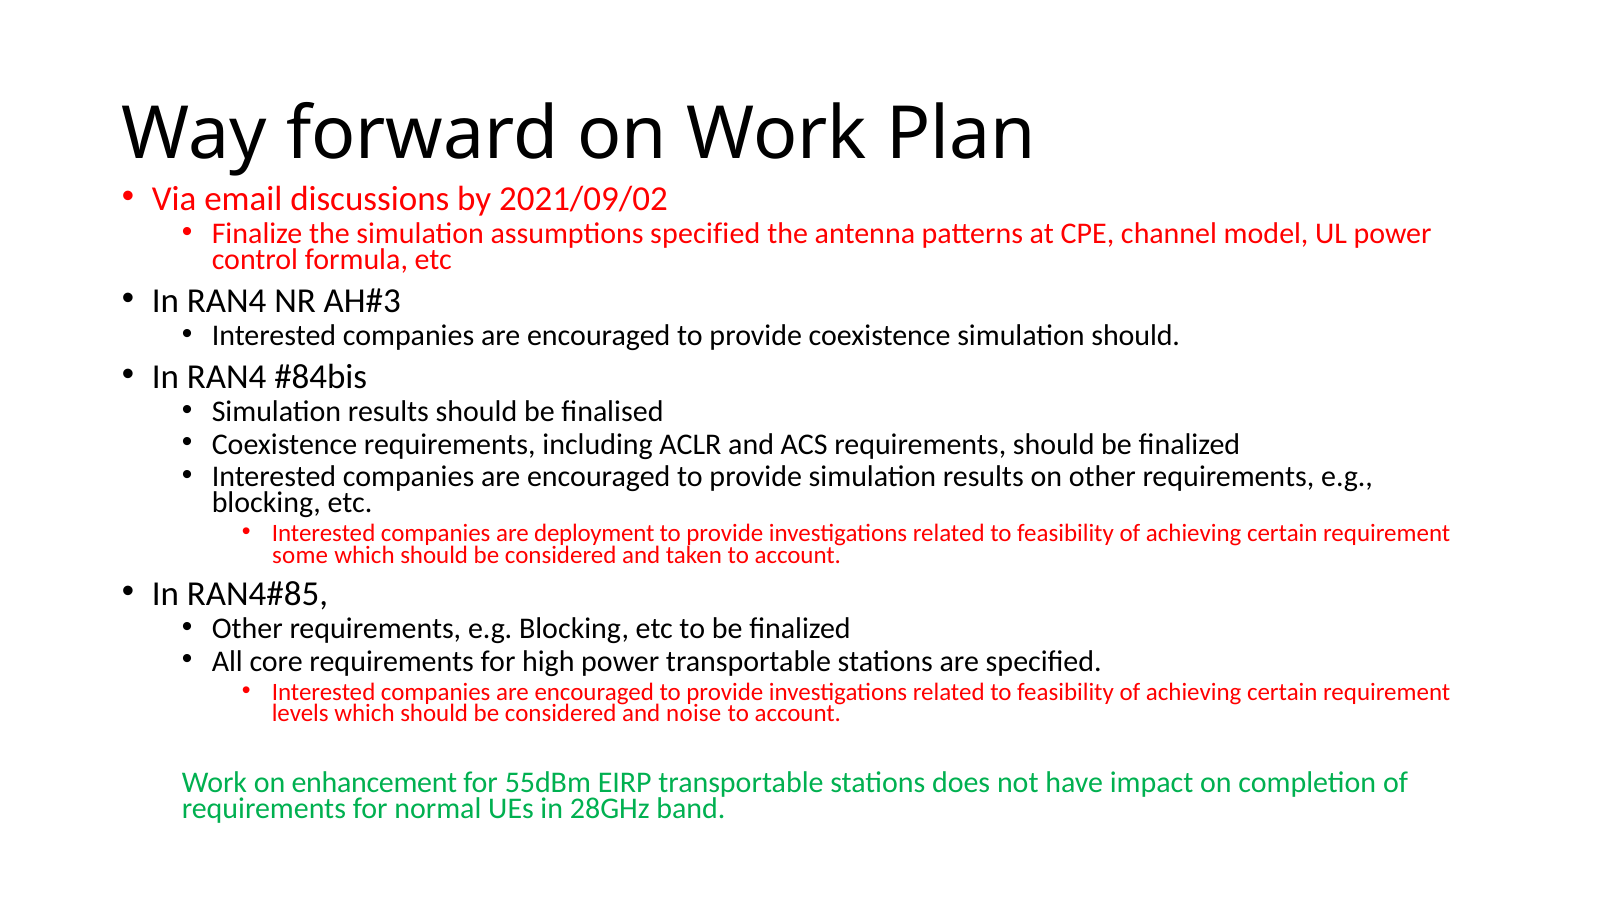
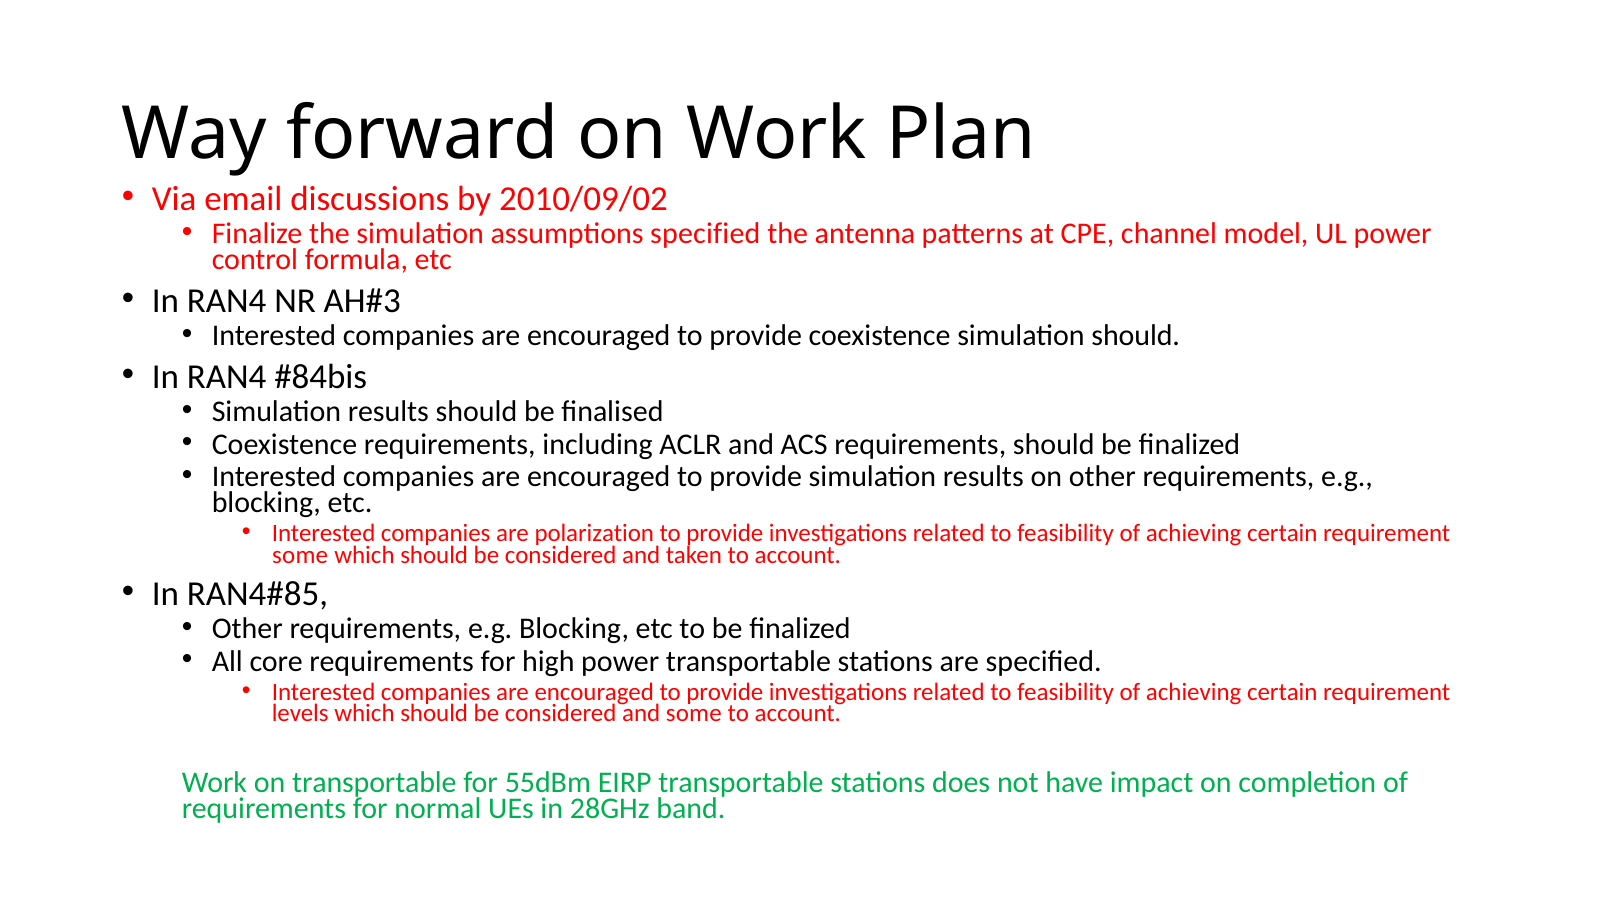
2021/09/02: 2021/09/02 -> 2010/09/02 (583, 199)
deployment: deployment -> polarization (594, 533)
and noise: noise -> some (694, 713)
on enhancement: enhancement -> transportable (374, 782)
